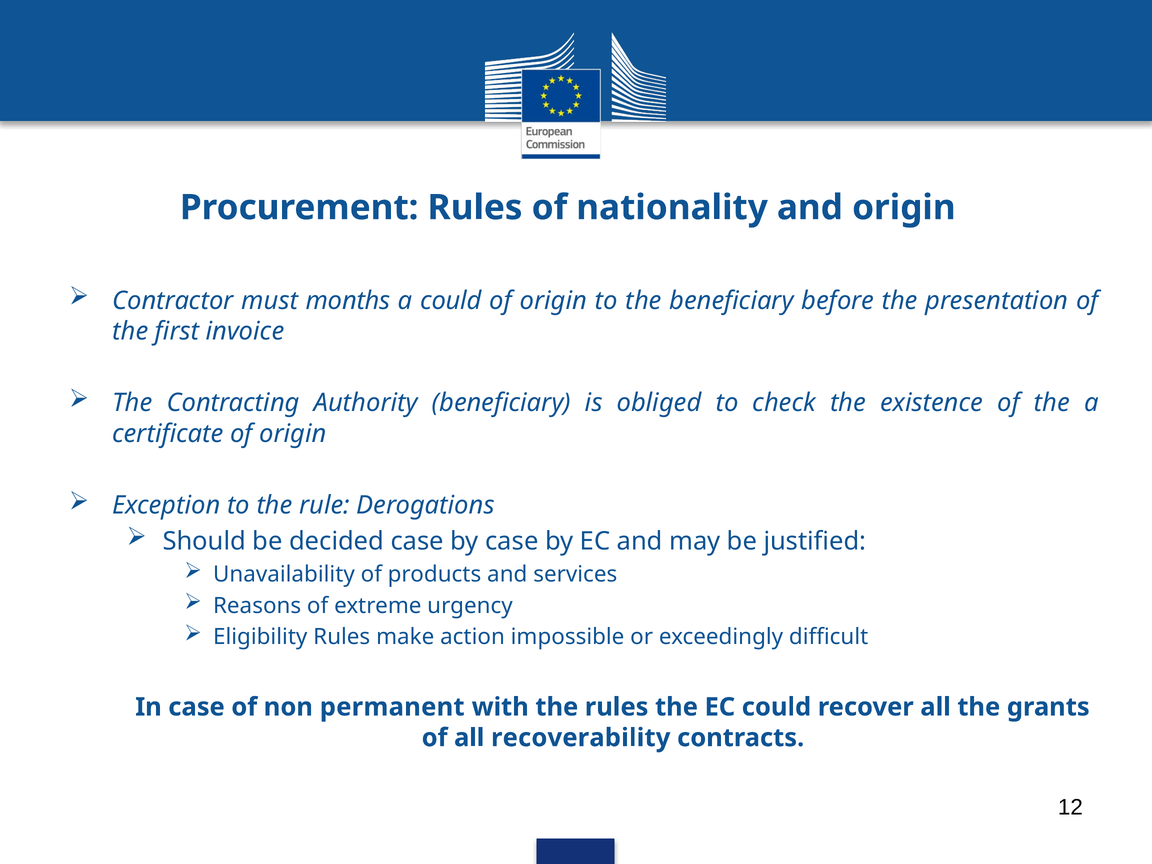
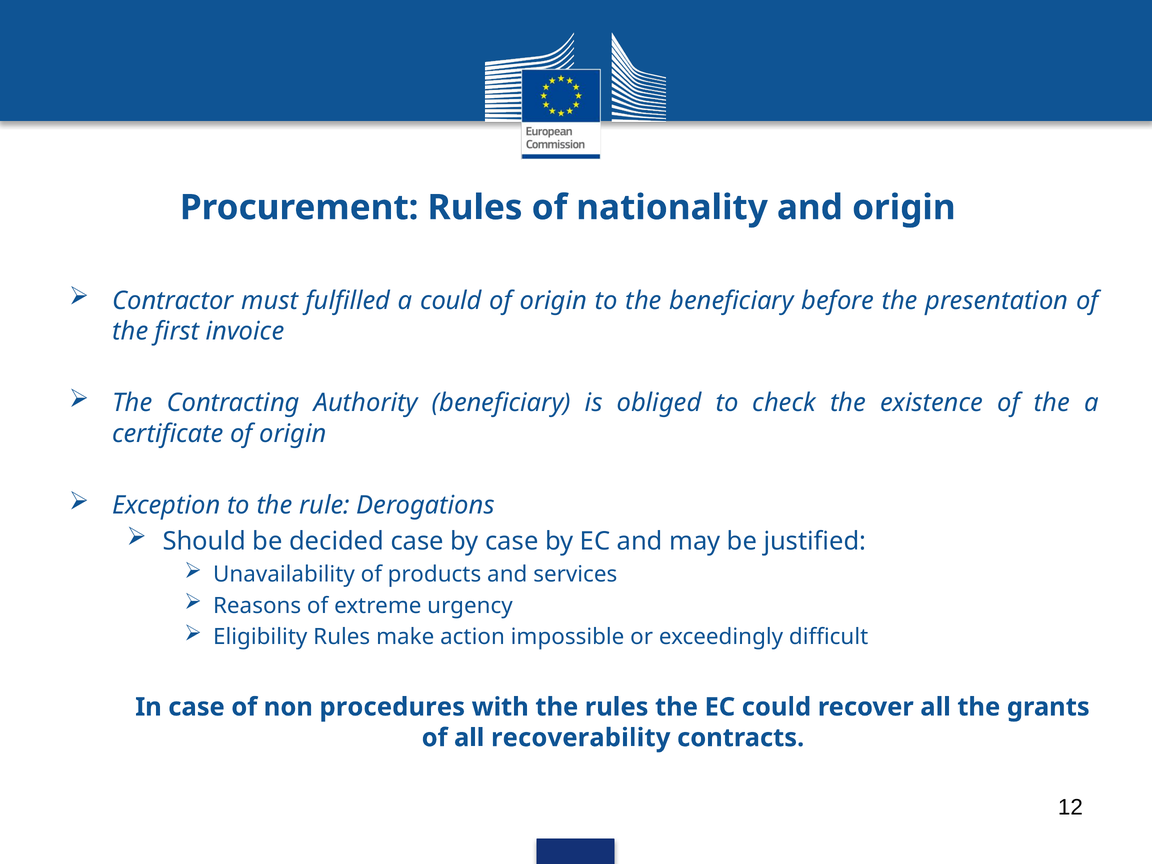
months: months -> fulfilled (348, 301)
permanent: permanent -> procedures (392, 707)
